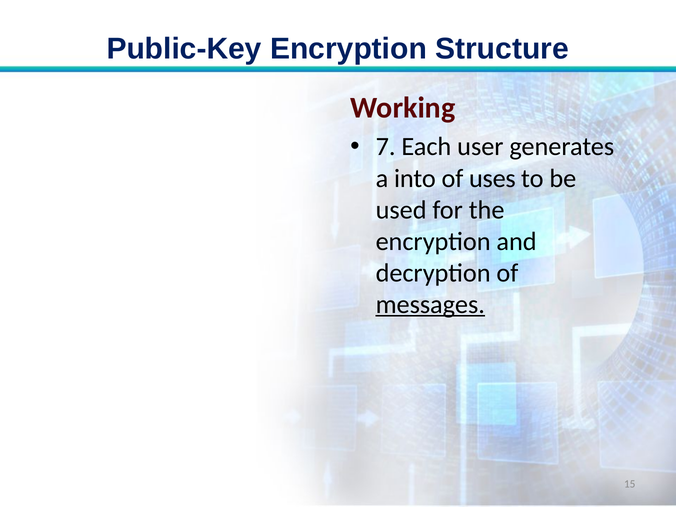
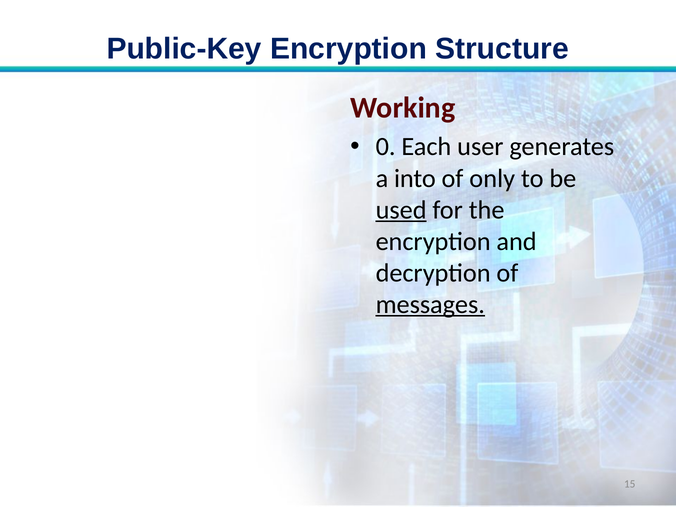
7: 7 -> 0 (386, 147)
uses: uses -> only (492, 178)
used underline: none -> present (401, 210)
